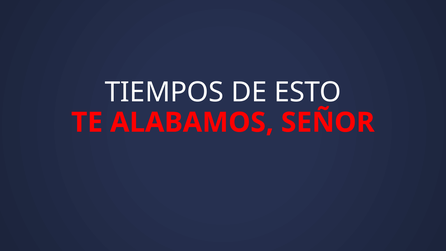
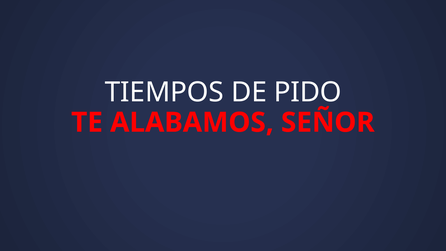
ESTO: ESTO -> PIDO (308, 92)
